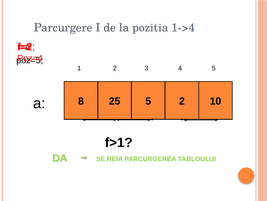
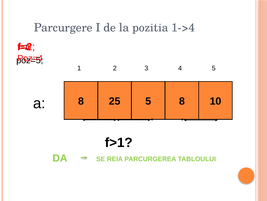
8 2: 2 -> 8 (182, 101)
